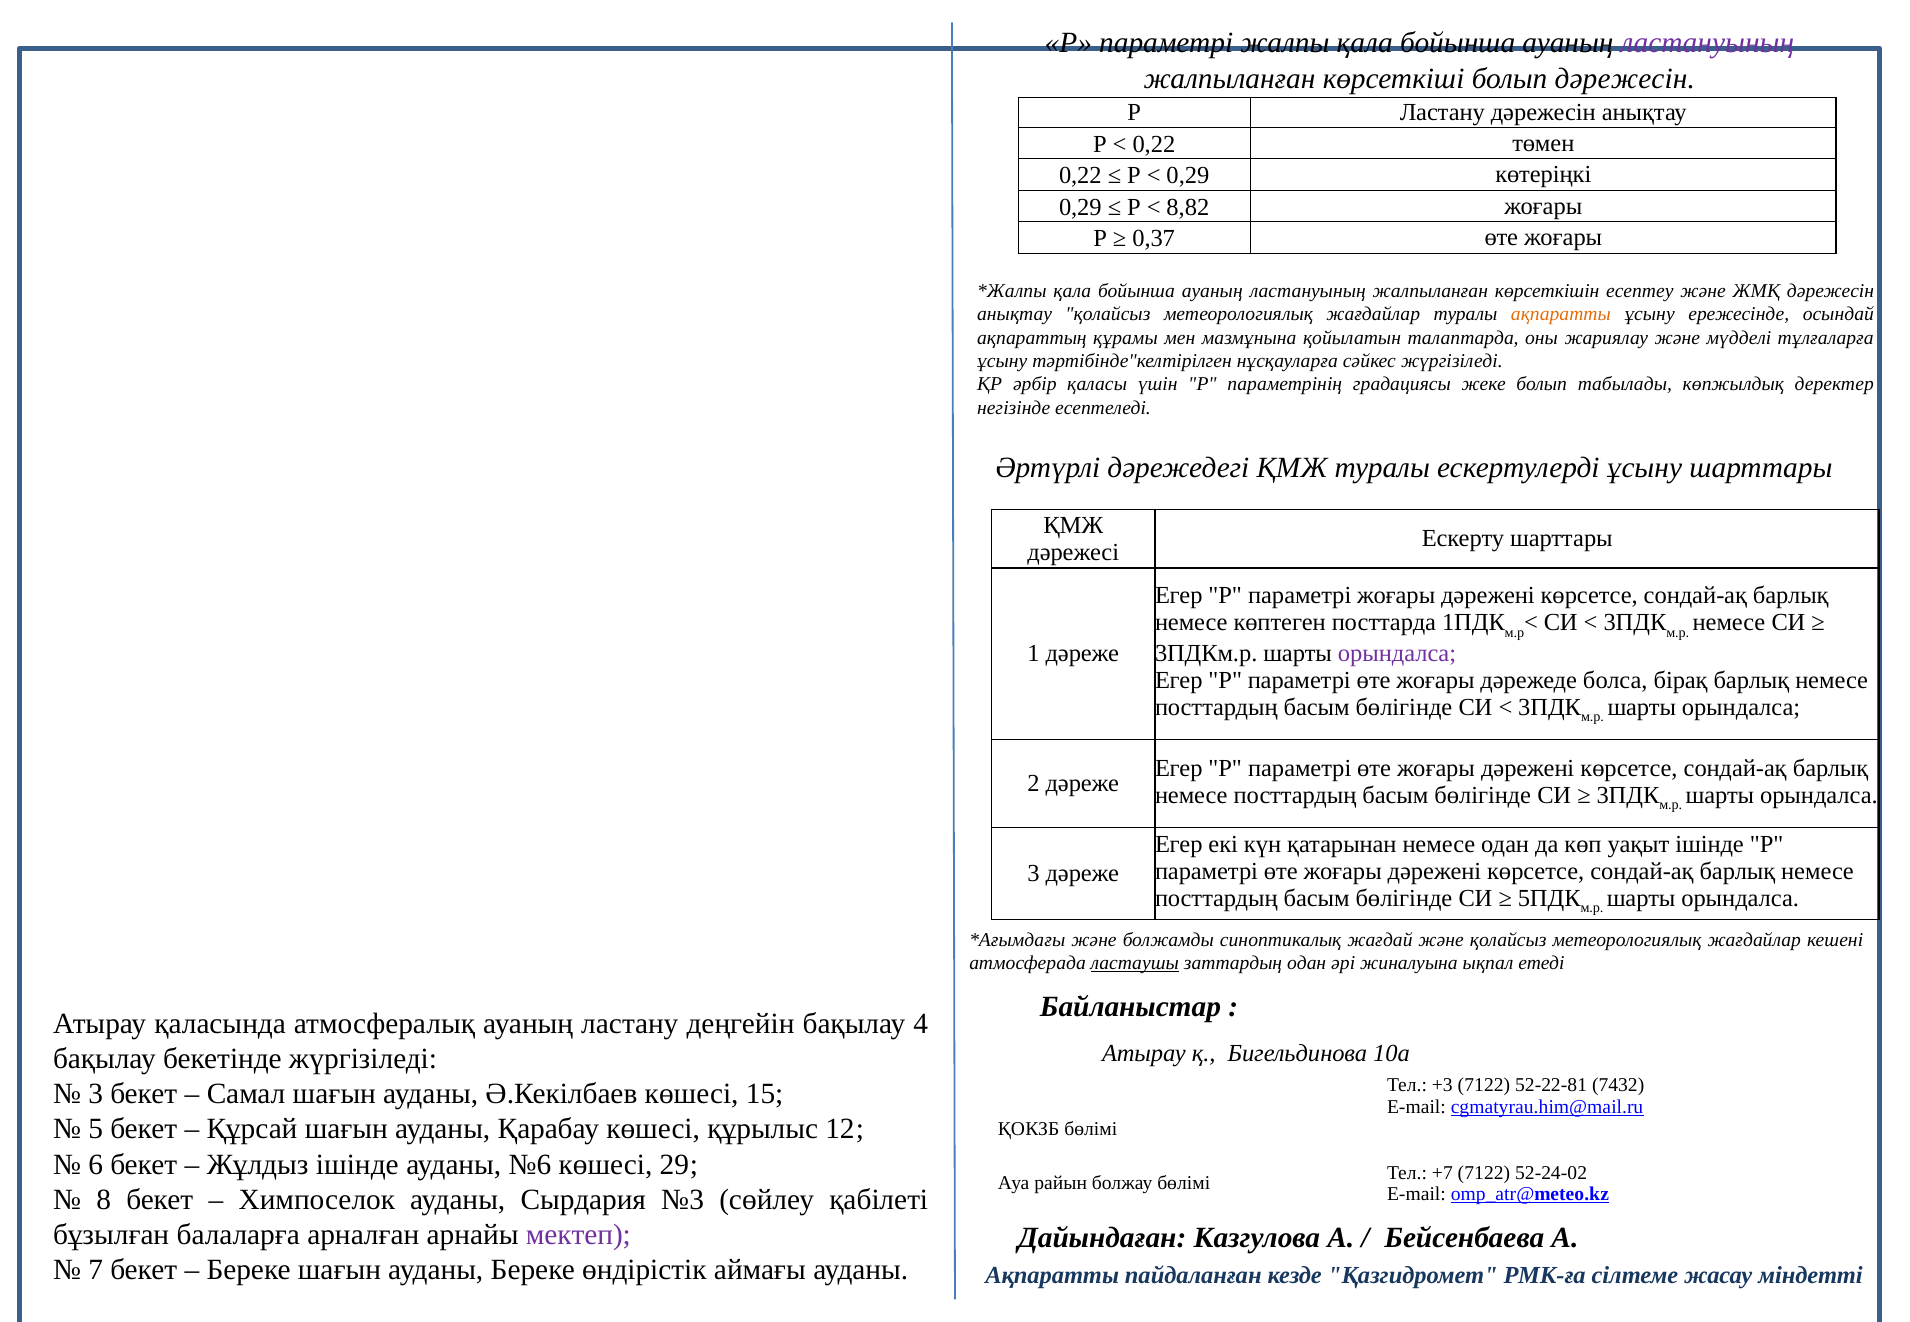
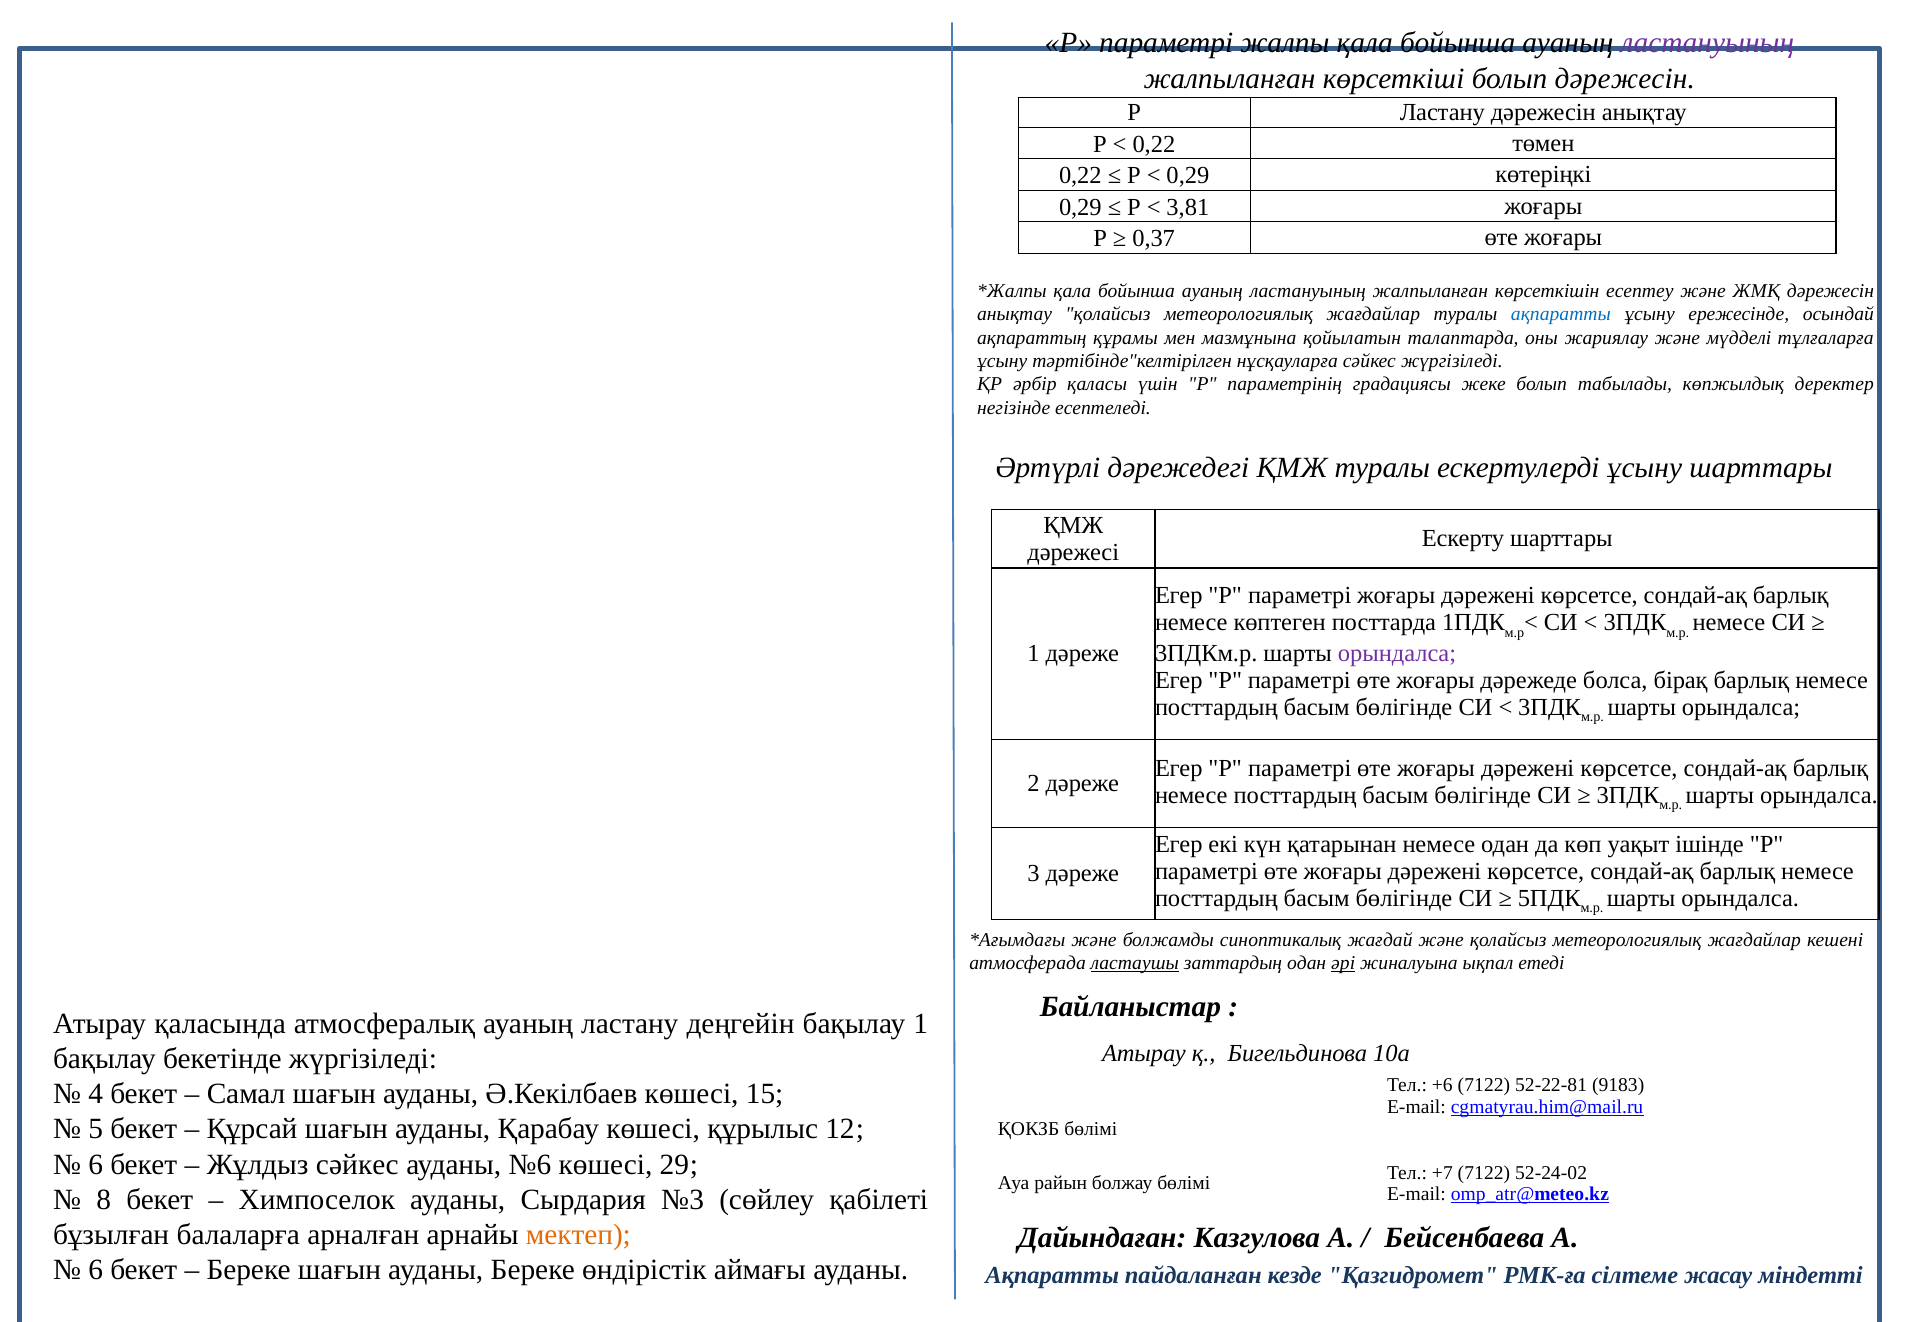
8,82: 8,82 -> 3,81 (1188, 207)
ақпаратты colour: orange -> blue (1561, 314)
әрі underline: none -> present (1343, 963)
бақылау 4: 4 -> 1 (921, 1024)
+3: +3 -> +6 (1442, 1086)
7432: 7432 -> 9183 (1618, 1086)
3: 3 -> 4 (96, 1094)
Жұлдыз ішінде: ішінде -> сәйкес (357, 1165)
мектеп colour: purple -> orange (578, 1235)
7: 7 -> 6 (96, 1270)
